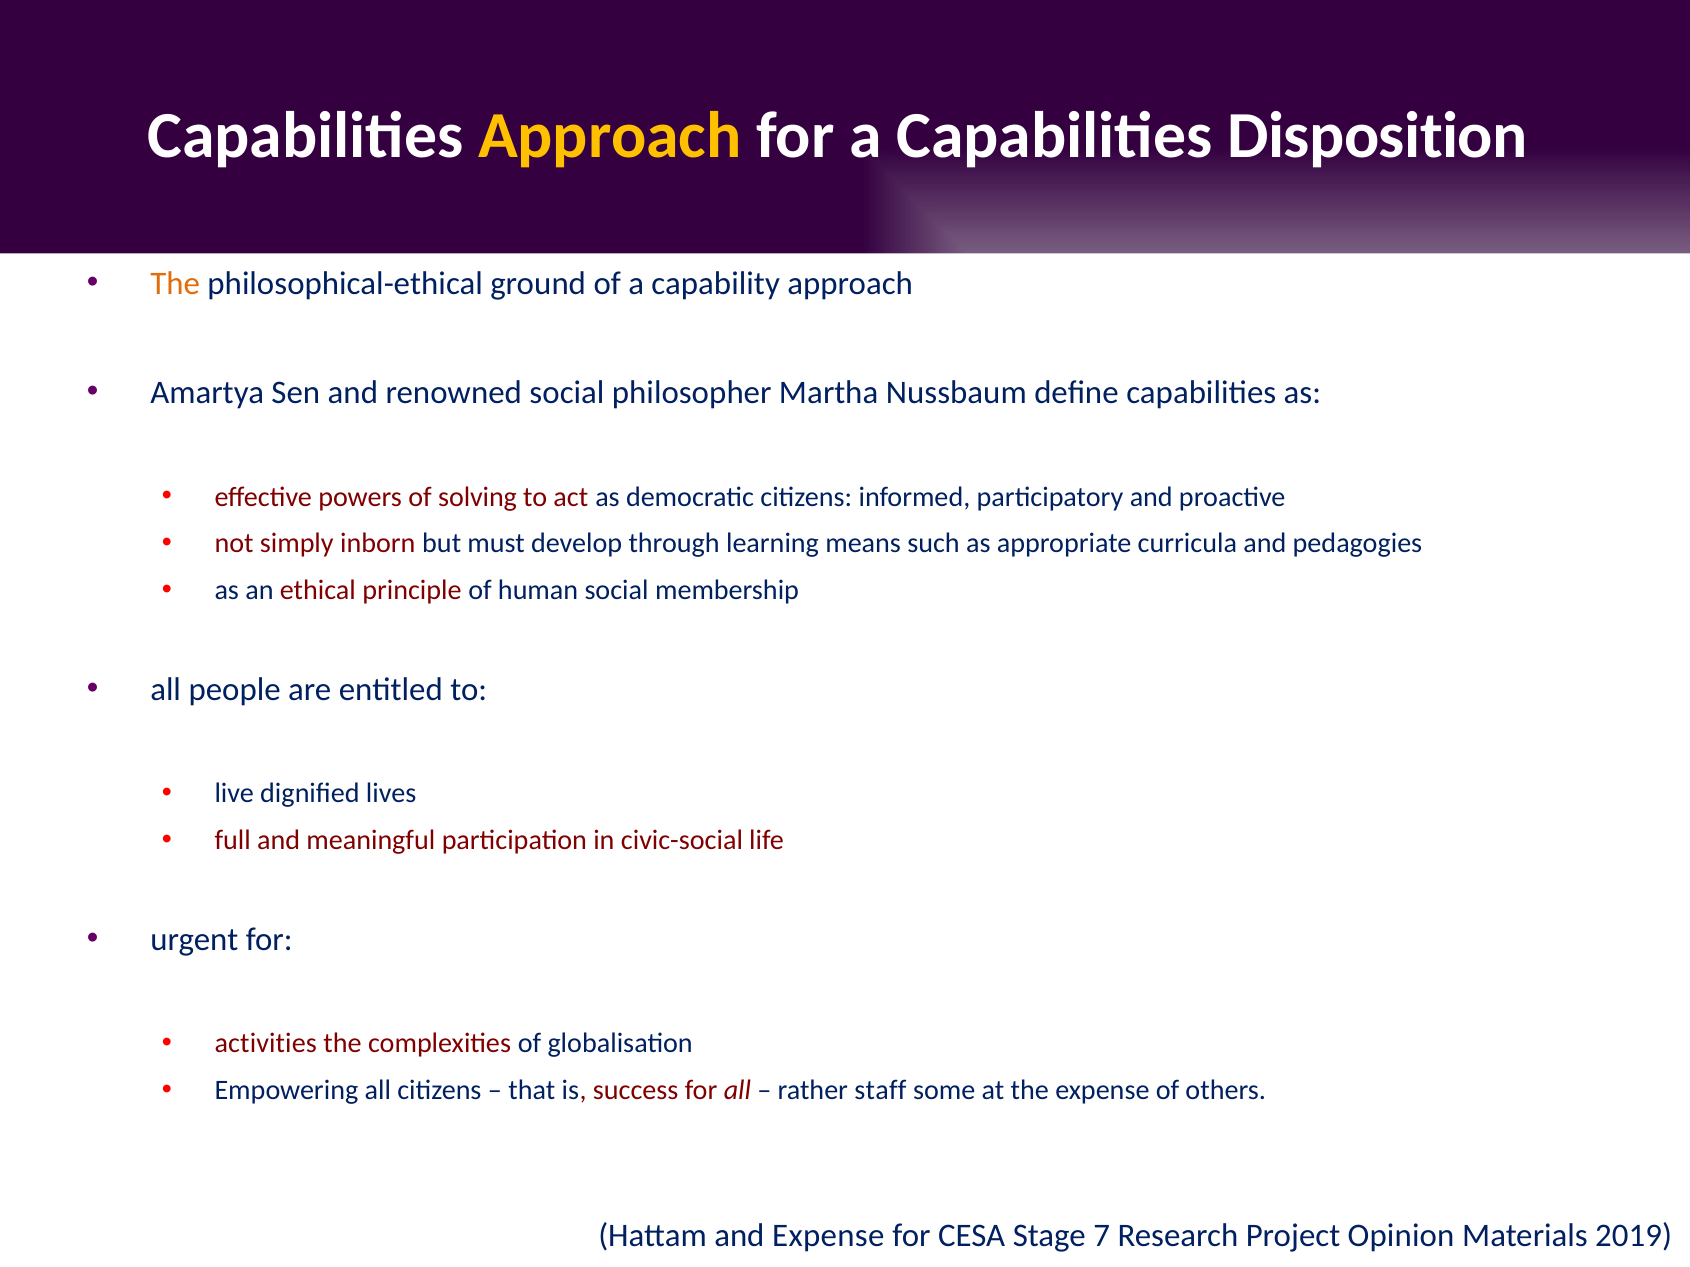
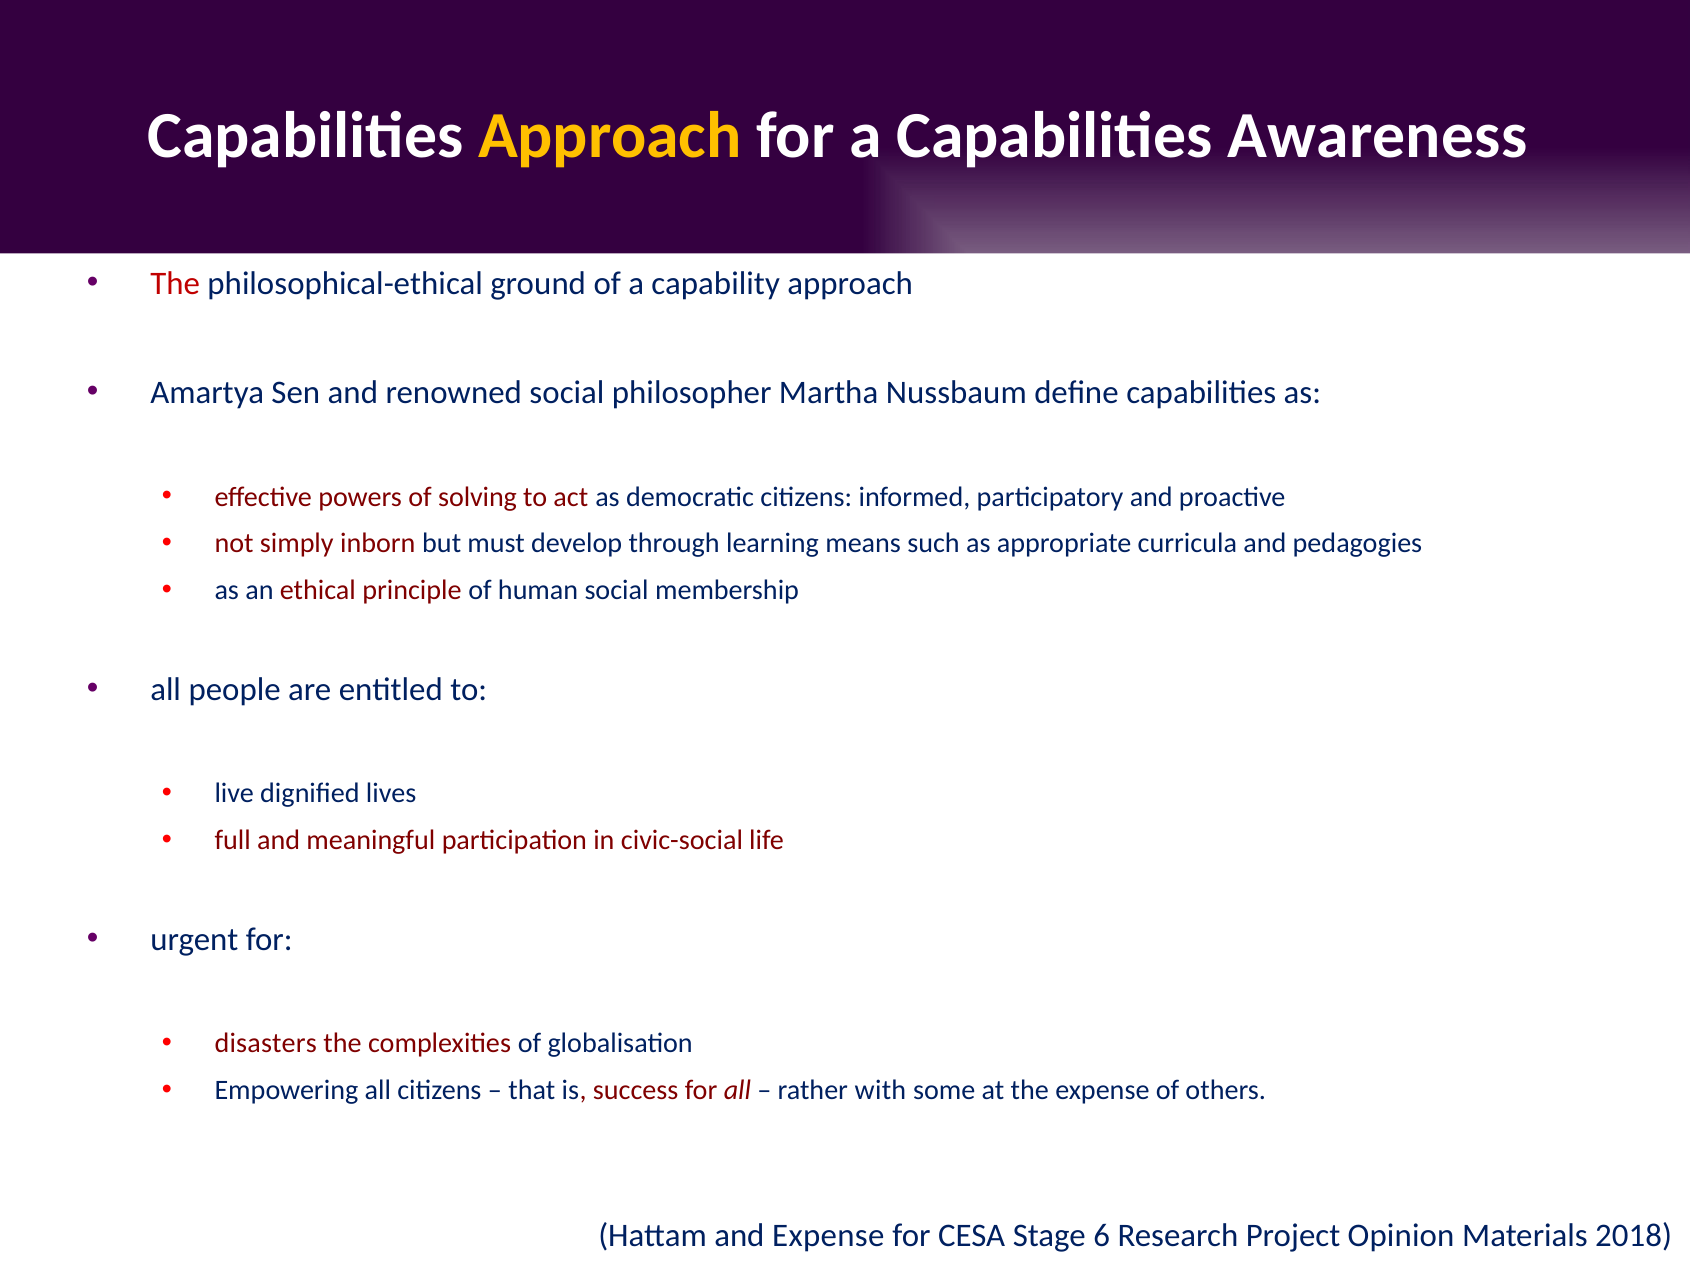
Disposition: Disposition -> Awareness (1377, 136)
The colour: orange -> red (175, 284)
activities: activities -> disasters (266, 1044)
staff: staff -> with (880, 1091)
7: 7 -> 6 (1102, 1237)
2019: 2019 -> 2018 (1634, 1237)
